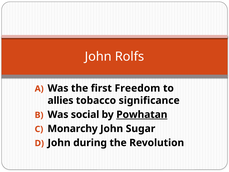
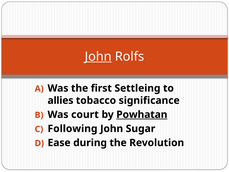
John underline: none -> present (98, 56)
Freedom: Freedom -> Settleing (137, 88)
social: social -> court (85, 114)
Monarchy: Monarchy -> Following (72, 128)
John: John -> Ease (59, 143)
